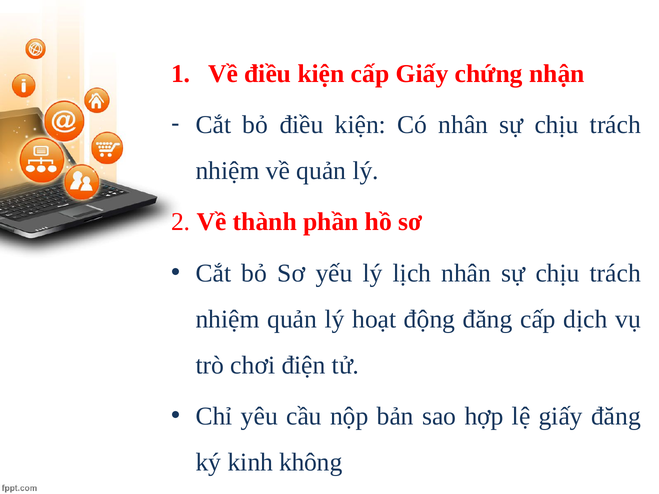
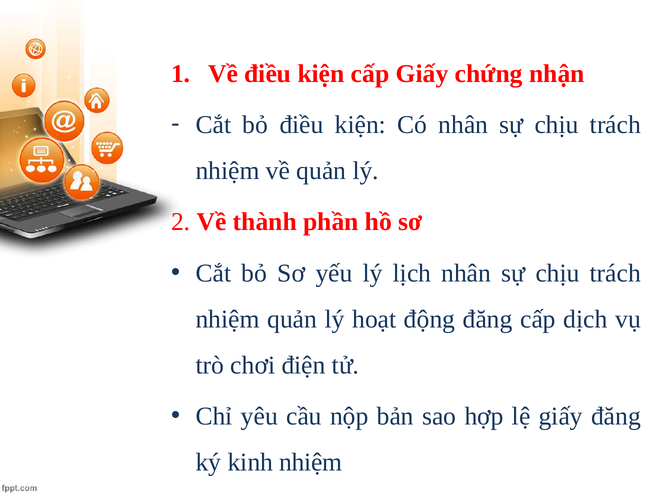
kinh không: không -> nhiệm (311, 463)
